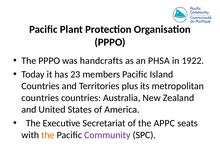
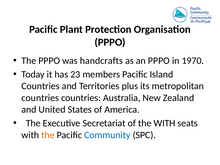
an PHSA: PHSA -> PPPO (159, 61)
1922: 1922 -> 1970 (193, 61)
the APPC: APPC -> WITH (164, 123)
Community colour: purple -> blue (107, 135)
